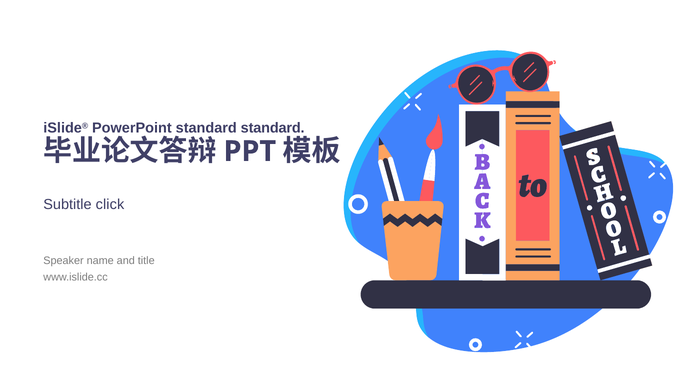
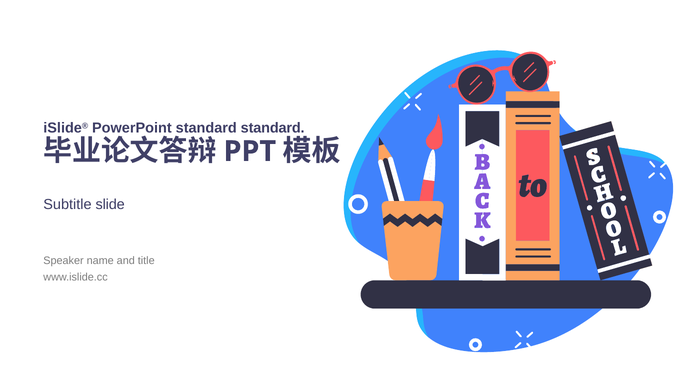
click: click -> slide (110, 204)
